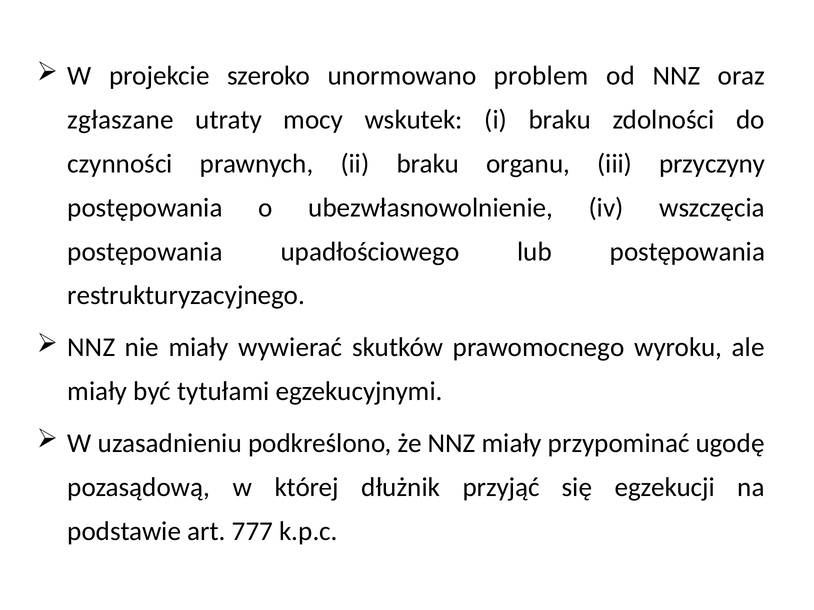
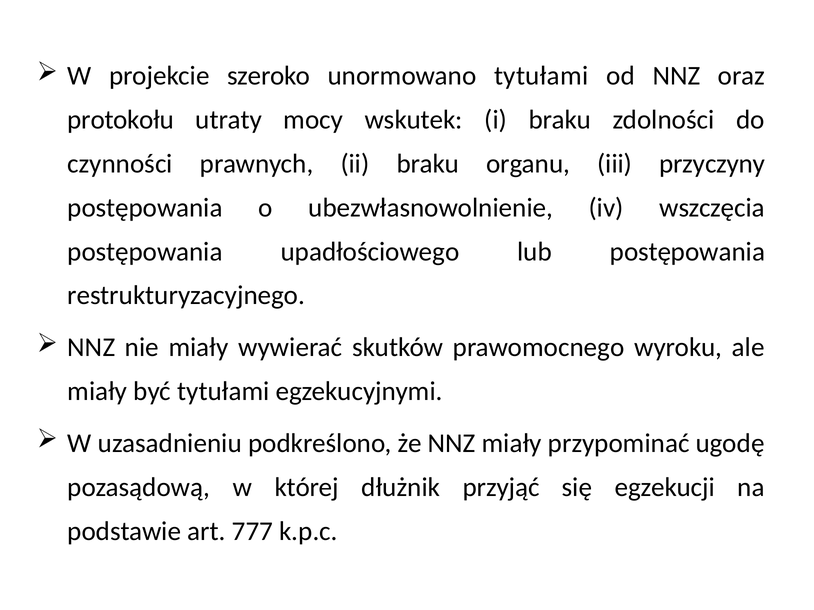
unormowano problem: problem -> tytułami (541, 76)
zgłaszane: zgłaszane -> protokołu (121, 120)
